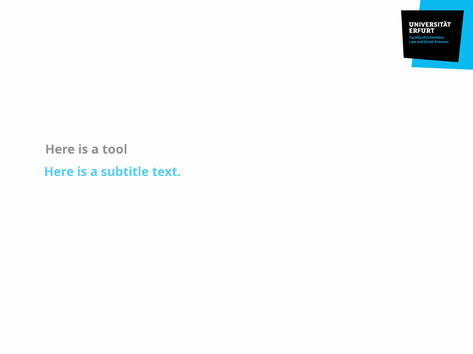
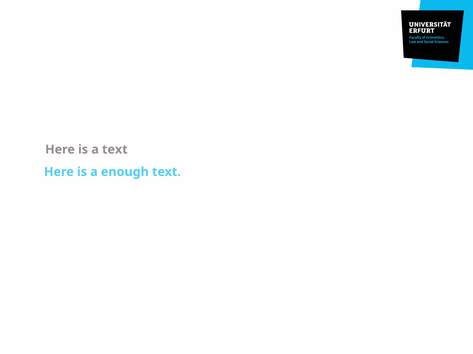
a tool: tool -> text (115, 150)
subtitle: subtitle -> enough (125, 172)
